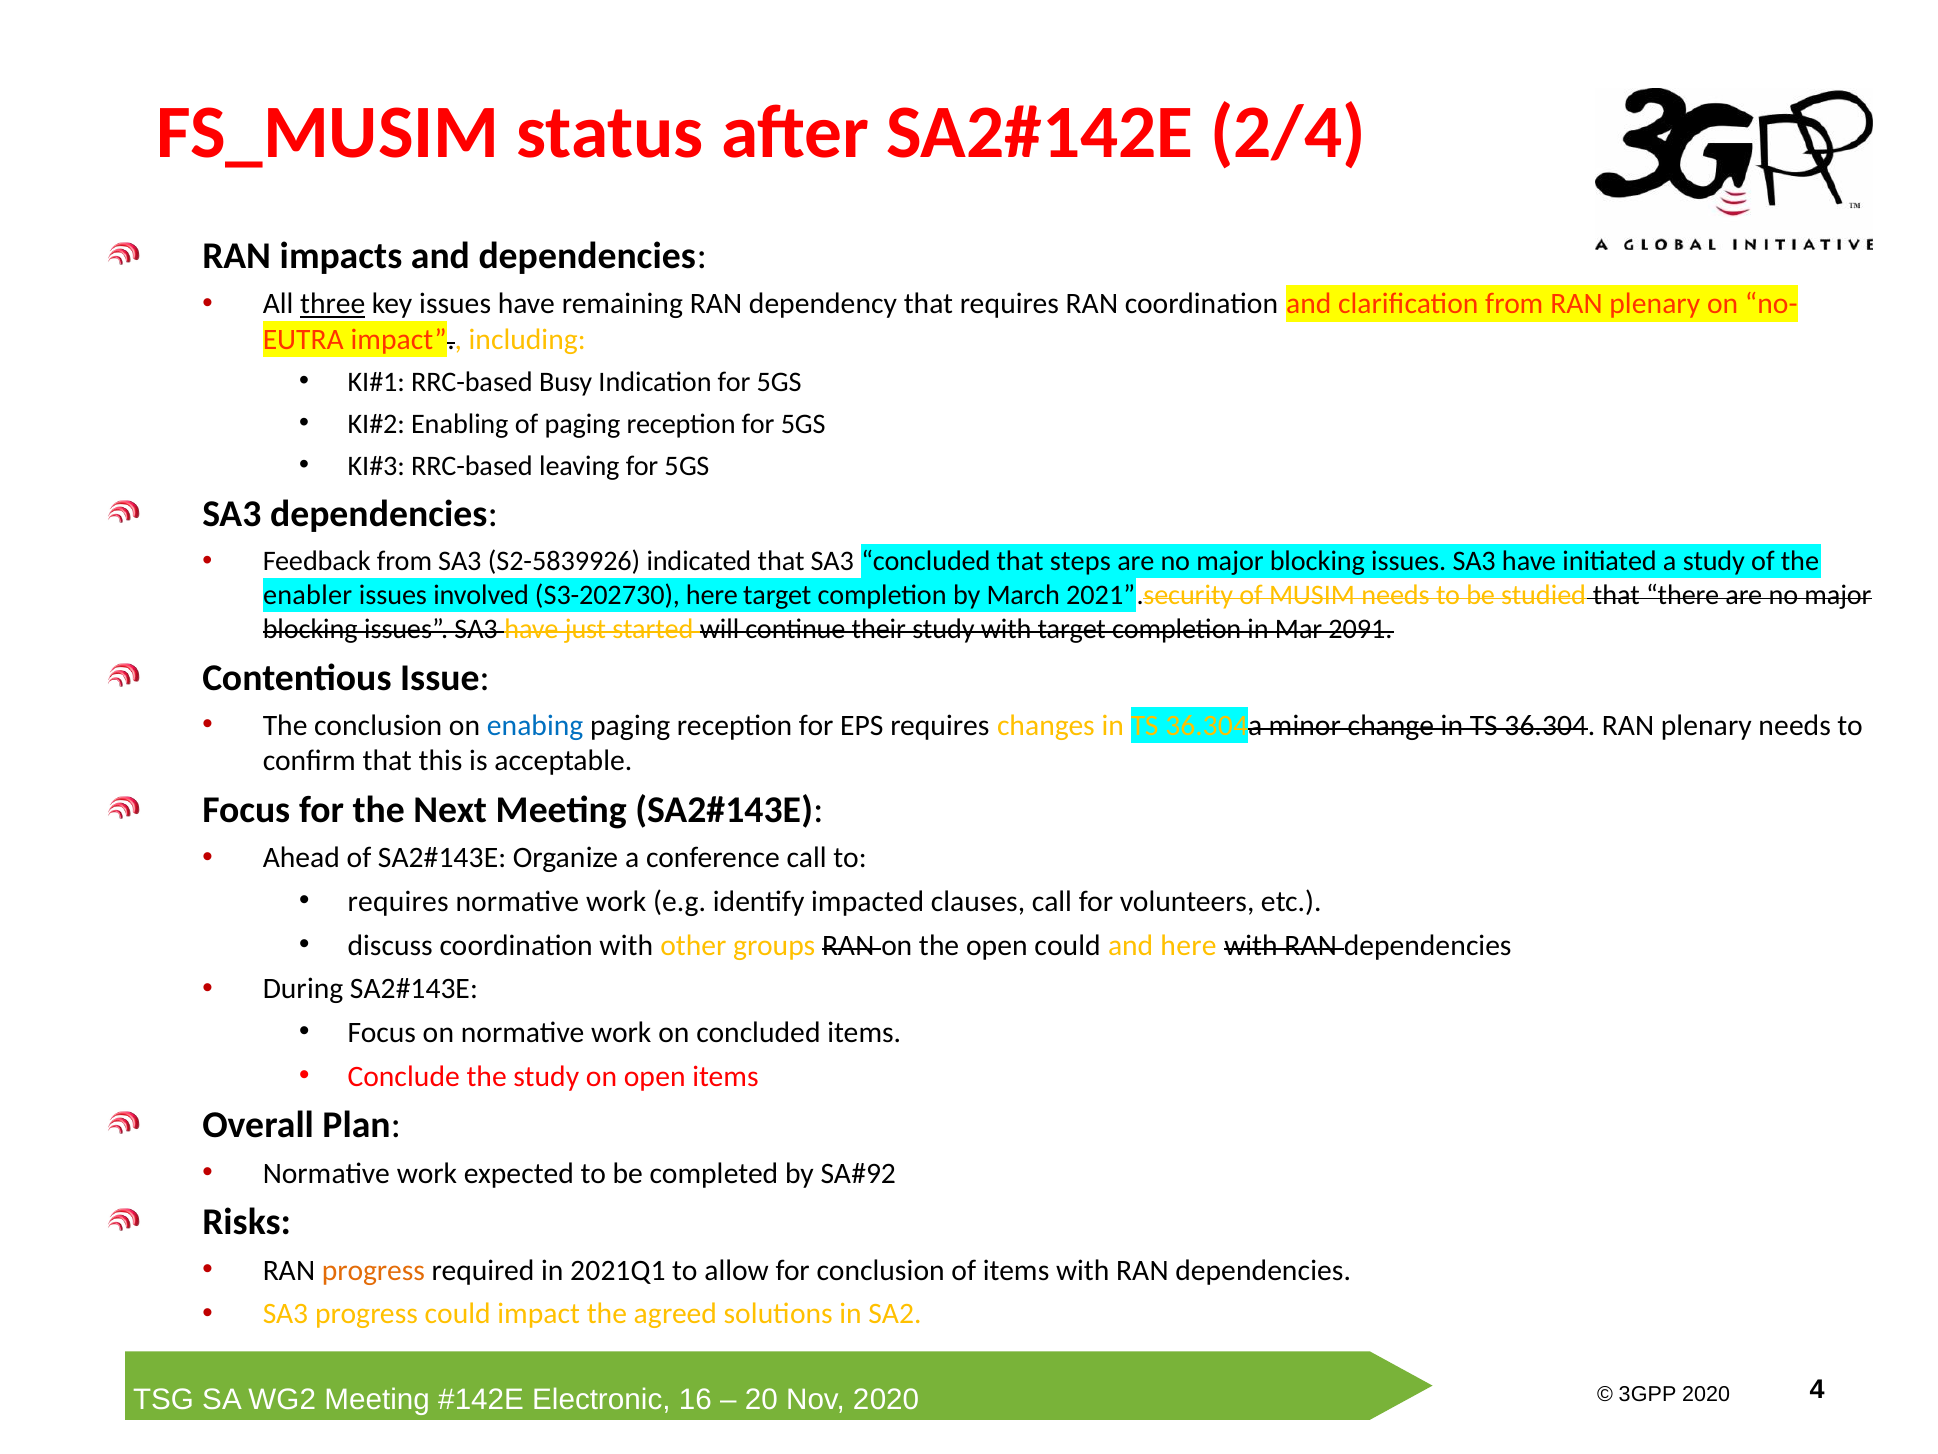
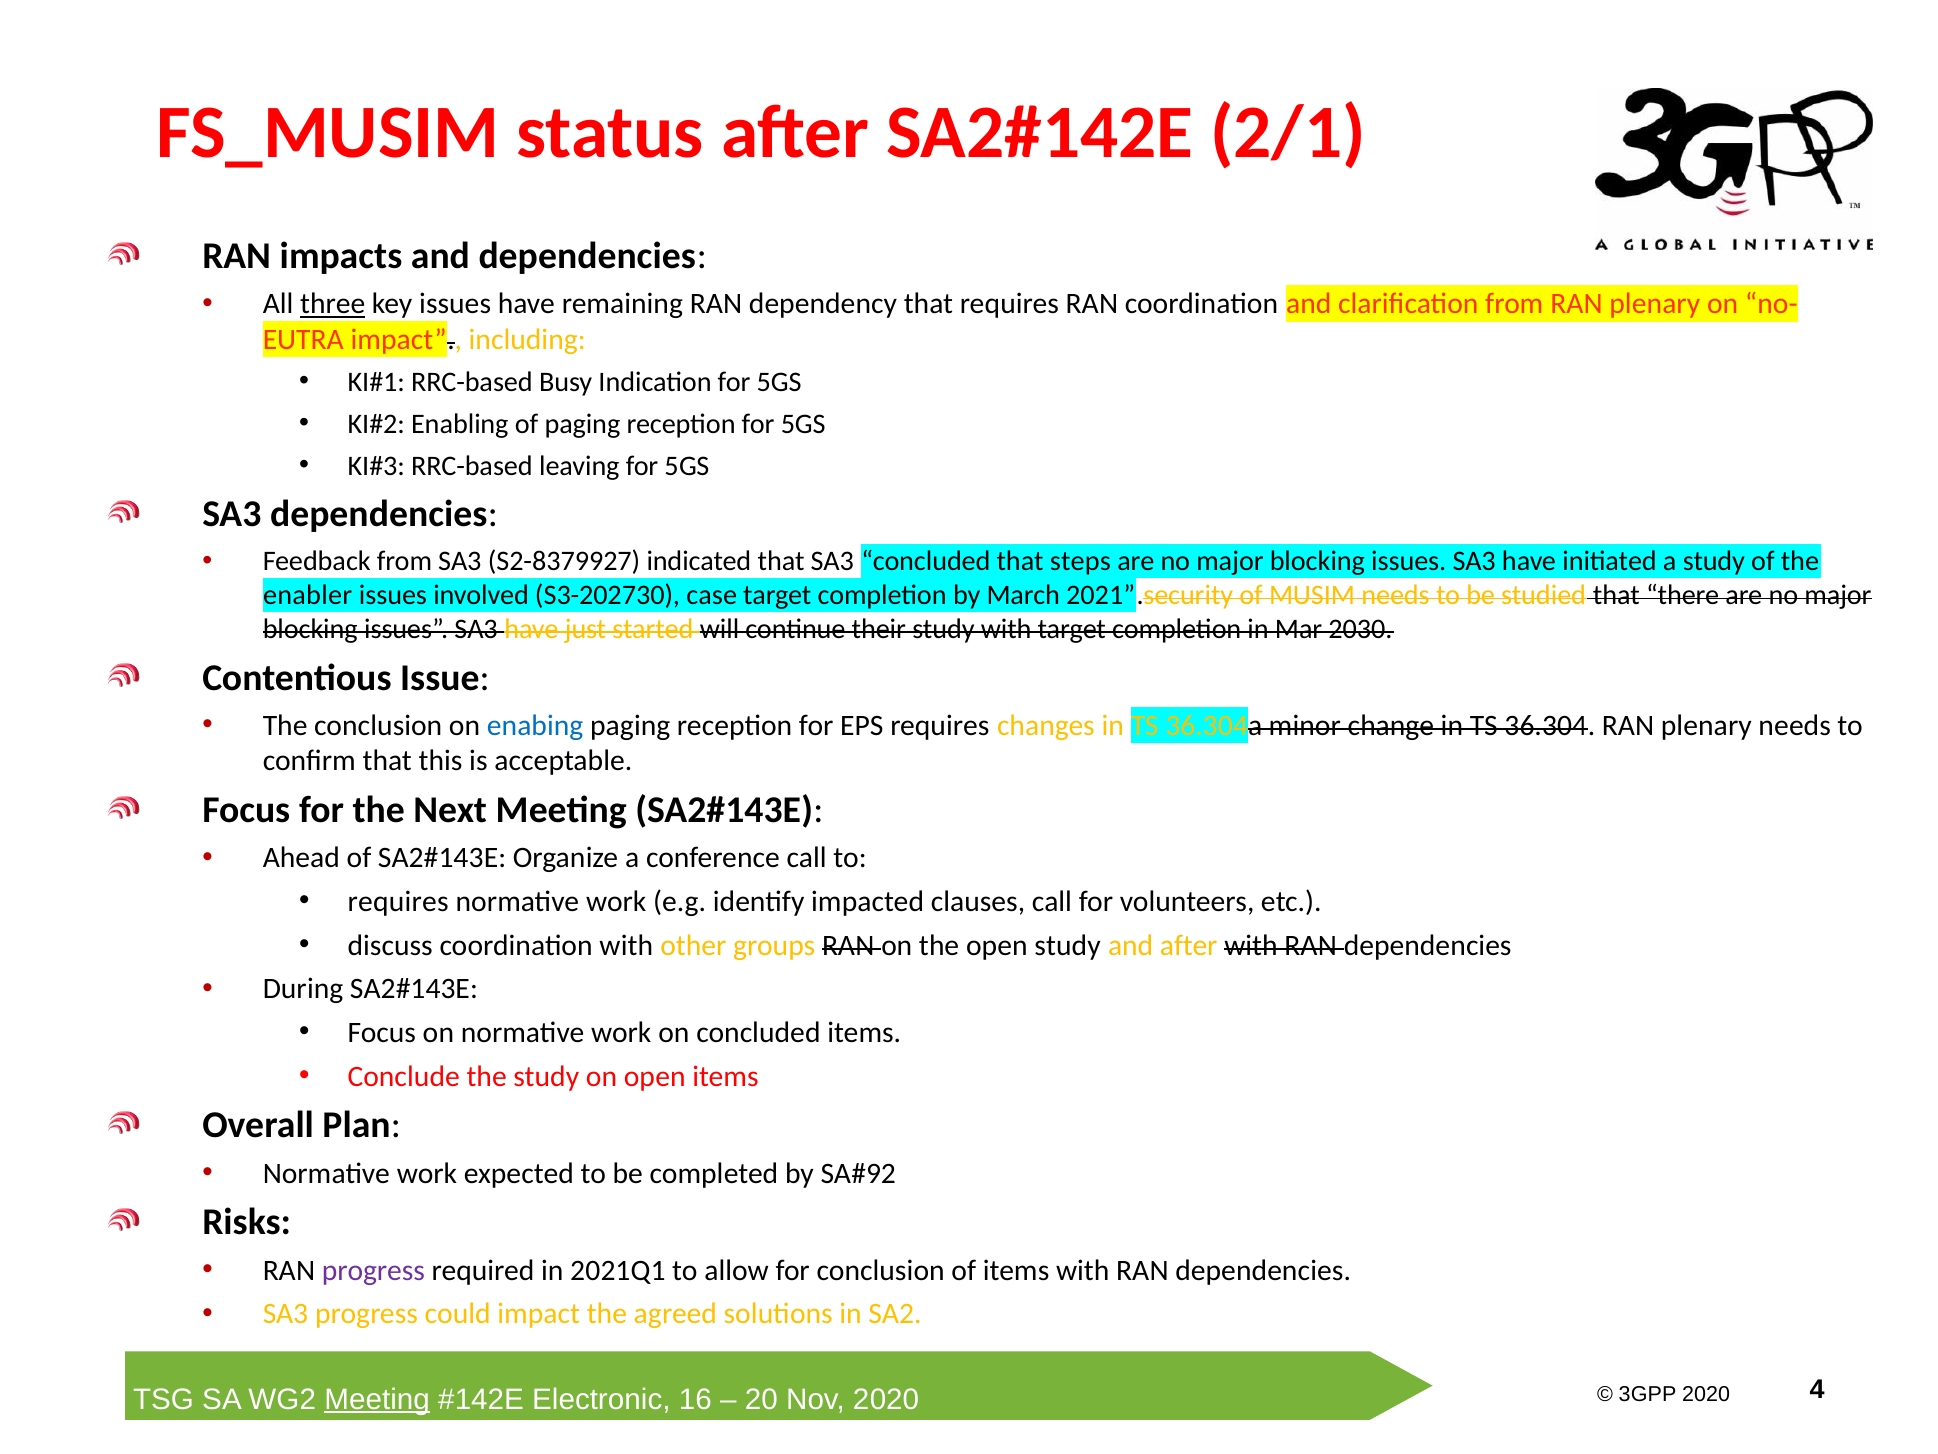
2/4: 2/4 -> 2/1 (1288, 133)
S2-5839926: S2-5839926 -> S2-8379927 (564, 561)
S3-202730 here: here -> case (712, 595)
2091: 2091 -> 2030 (1360, 629)
open could: could -> study (1068, 945)
and here: here -> after (1189, 945)
progress colour: orange -> purple (373, 1270)
Meeting underline: none -> present (377, 1399)
